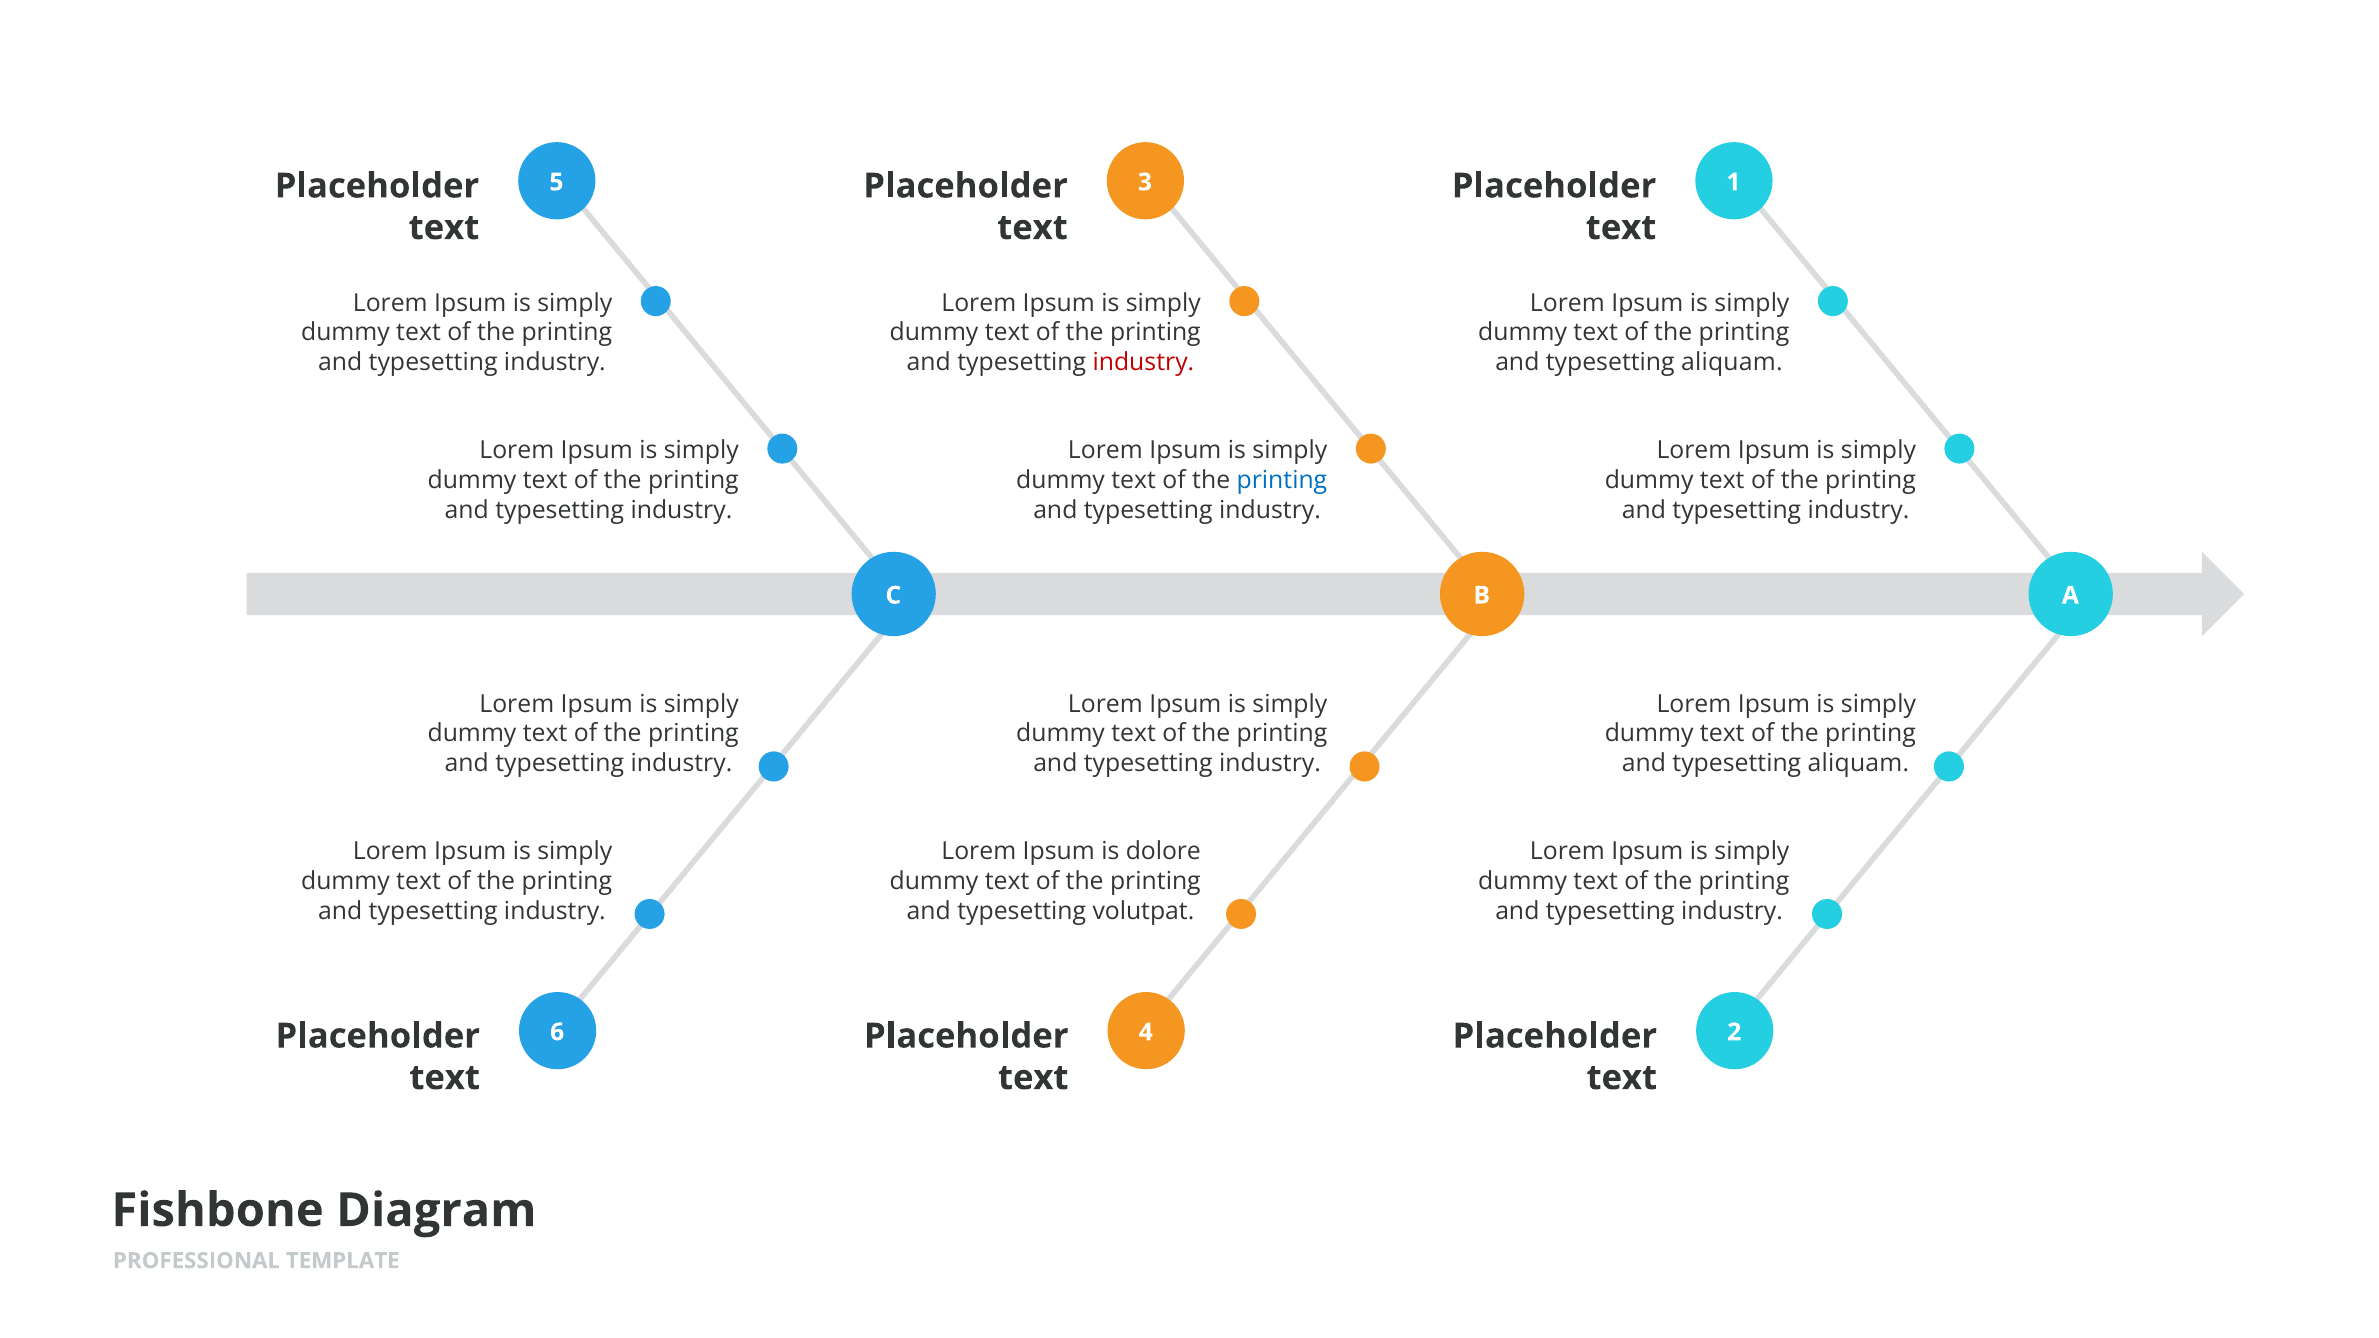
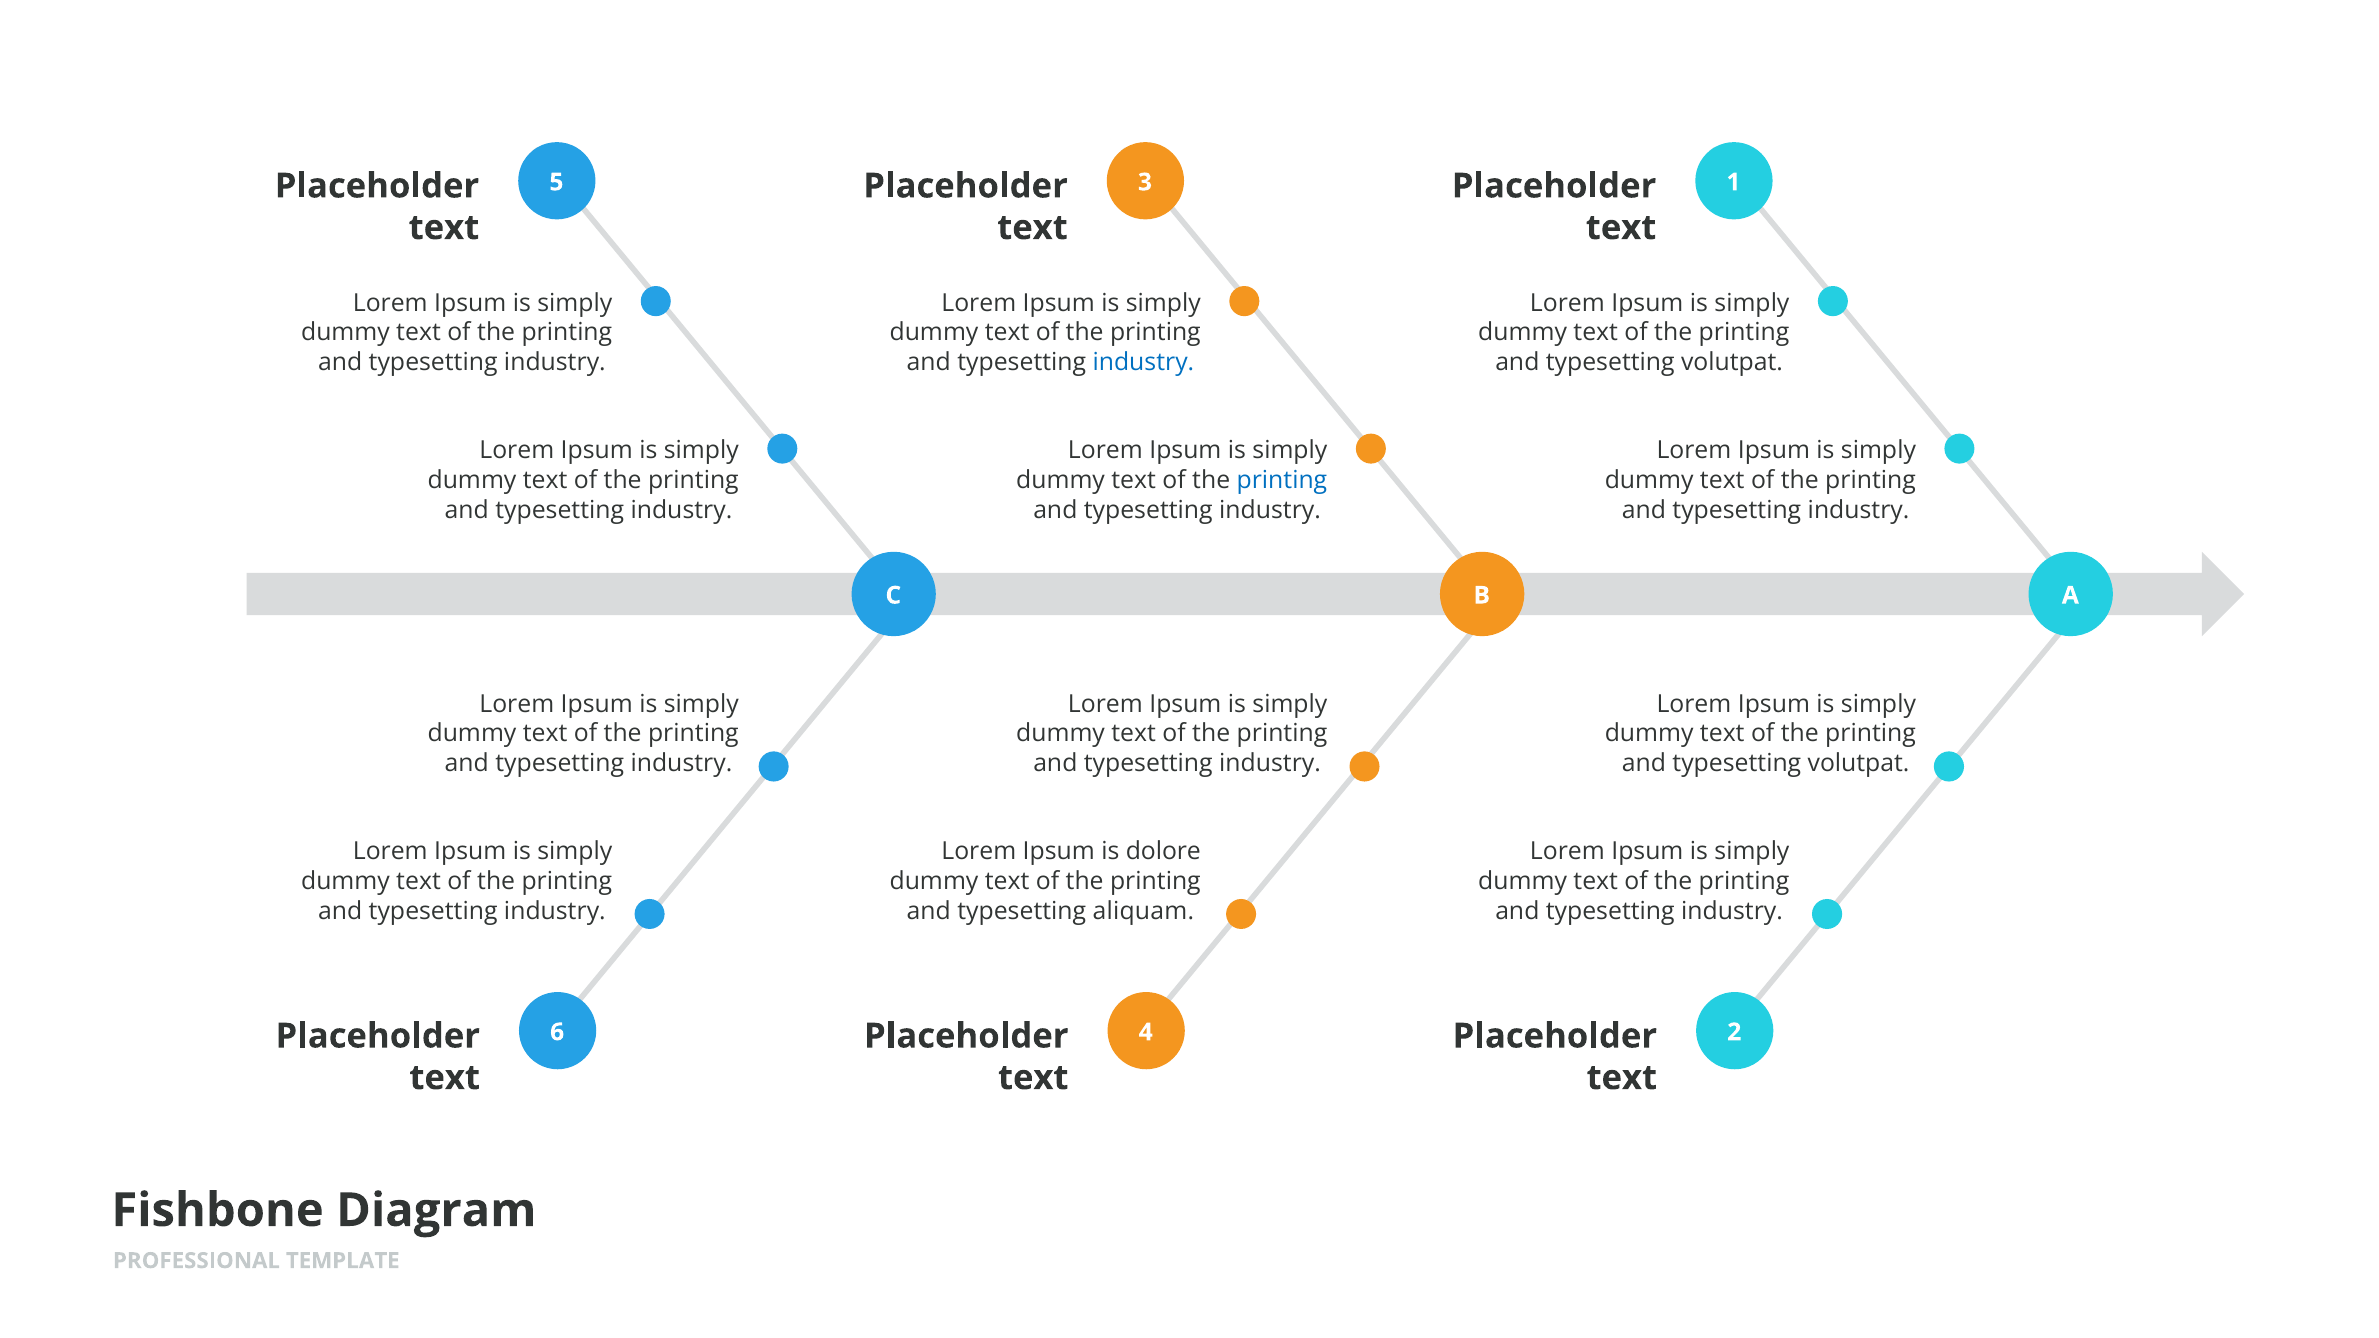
industry colour: red -> blue (1143, 362)
aliquam: aliquam -> volutpat (1732, 362)
aliquam: aliquam -> volutpat (1859, 764)
volutpat: volutpat -> aliquam (1143, 911)
